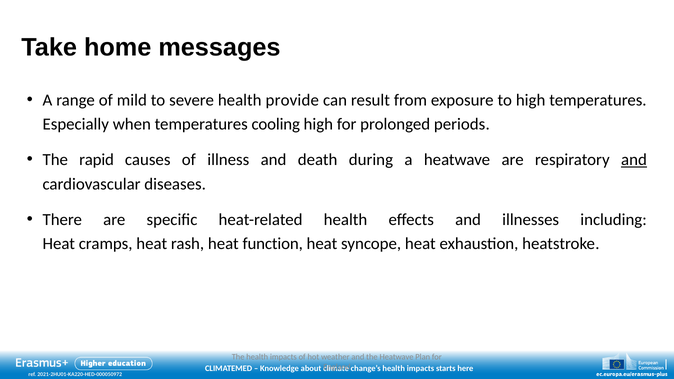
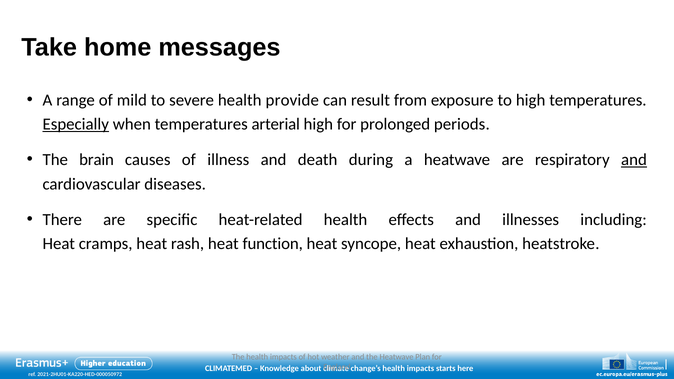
Especially underline: none -> present (76, 124)
cooling: cooling -> arterial (276, 124)
rapid: rapid -> brain (97, 160)
